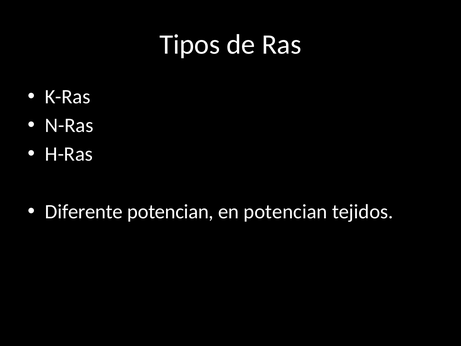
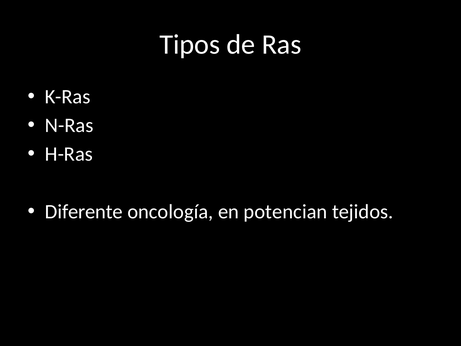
Diferente potencian: potencian -> oncología (170, 211)
